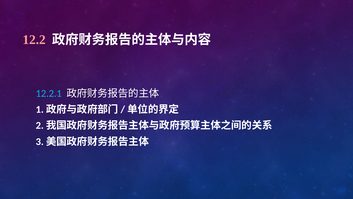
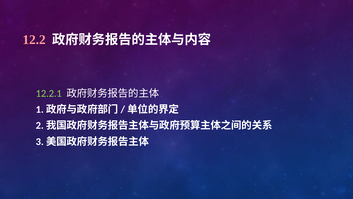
12.2.1 colour: light blue -> light green (49, 93)
